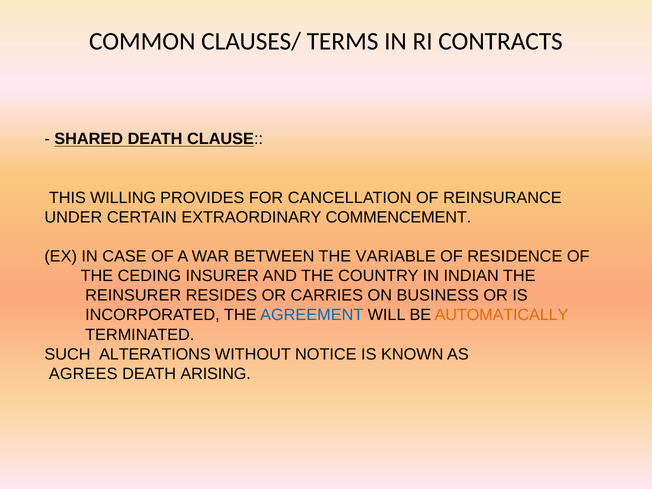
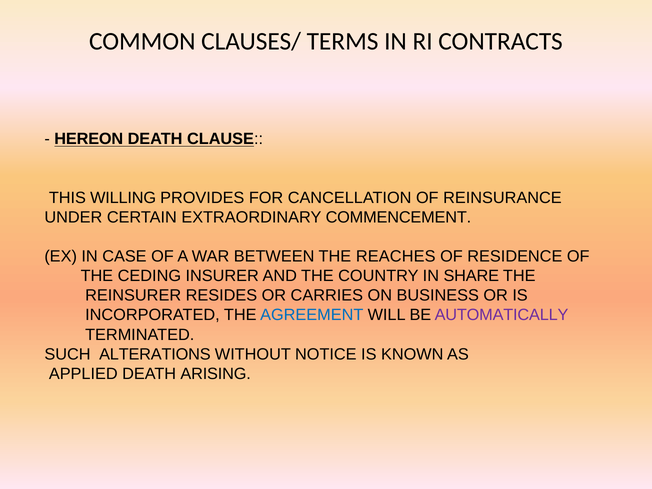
SHARED: SHARED -> HEREON (89, 139)
VARIABLE: VARIABLE -> REACHES (396, 256)
INDIAN: INDIAN -> SHARE (471, 276)
AUTOMATICALLY colour: orange -> purple (502, 315)
AGREES: AGREES -> APPLIED (83, 374)
